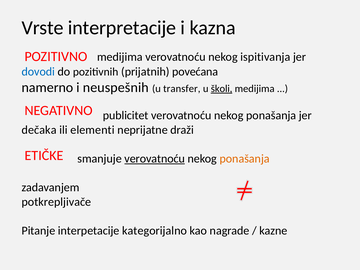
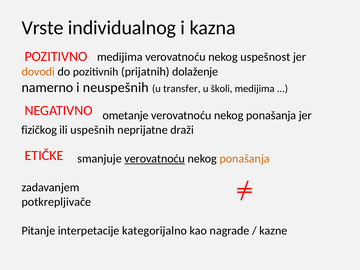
interpretacije: interpretacije -> individualnog (122, 28)
ispitivanja: ispitivanja -> uspešnost (265, 57)
dovodi colour: blue -> orange (38, 72)
povećana: povećana -> dolaženje (195, 72)
školi underline: present -> none (222, 89)
publicitet: publicitet -> ometanje (126, 115)
dečaka: dečaka -> fizičkog (39, 130)
elementi: elementi -> uspešnih (92, 130)
